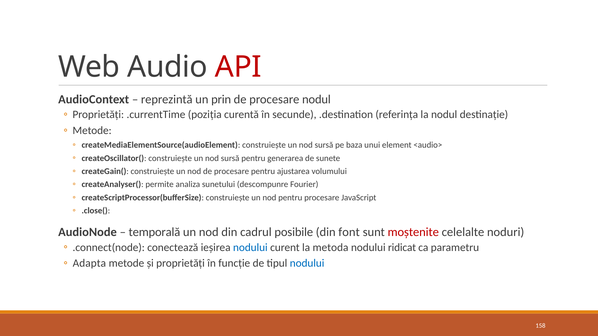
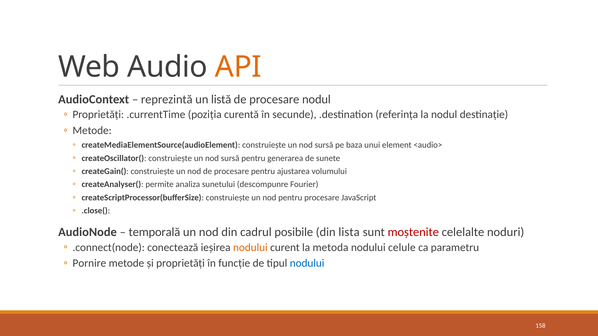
API colour: red -> orange (238, 67)
prin: prin -> listă (221, 99)
font: font -> lista (349, 232)
nodului colour: blue -> orange (250, 248)
ridicat: ridicat -> celule (402, 248)
Adapta: Adapta -> Pornire (89, 264)
